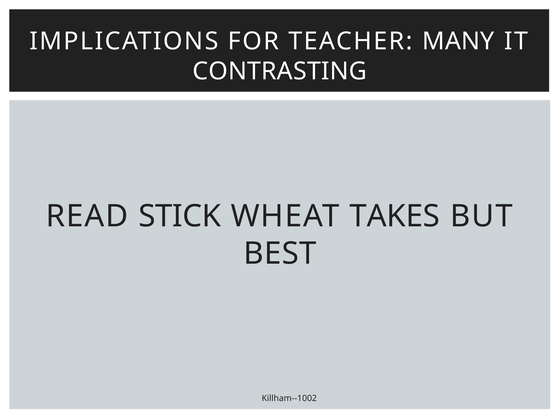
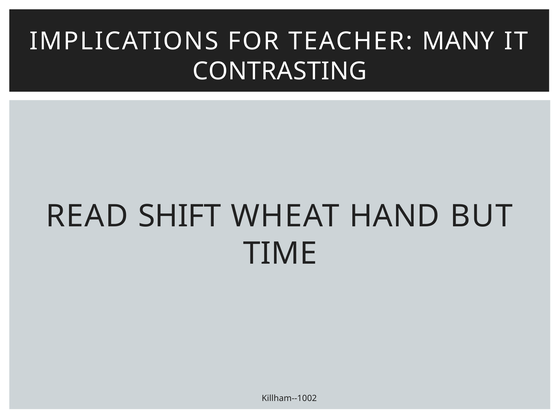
STICK: STICK -> SHIFT (180, 216)
TAKES: TAKES -> HAND (395, 216)
BEST: BEST -> TIME (280, 254)
